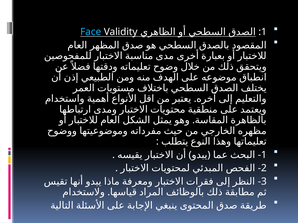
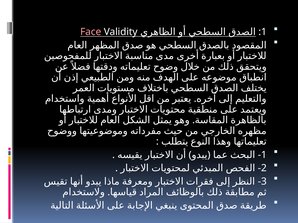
Face colour: light blue -> pink (91, 32)
